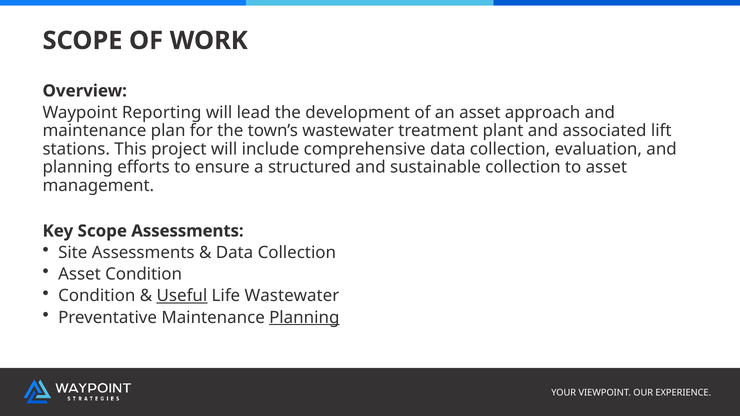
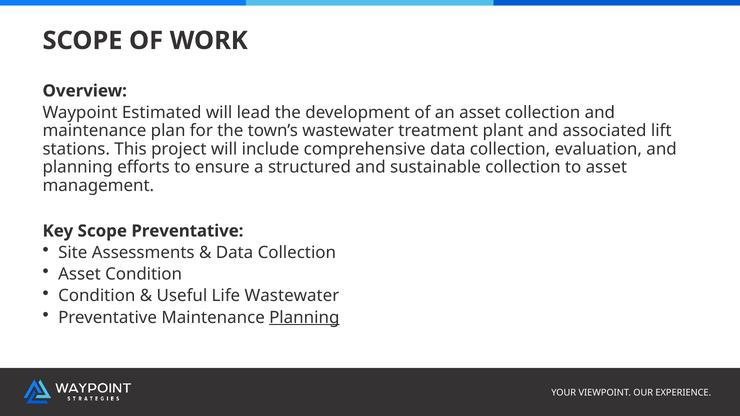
Reporting: Reporting -> Estimated (162, 113)
asset approach: approach -> collection (543, 113)
Scope Assessments: Assessments -> Preventative (187, 231)
Useful underline: present -> none (182, 296)
